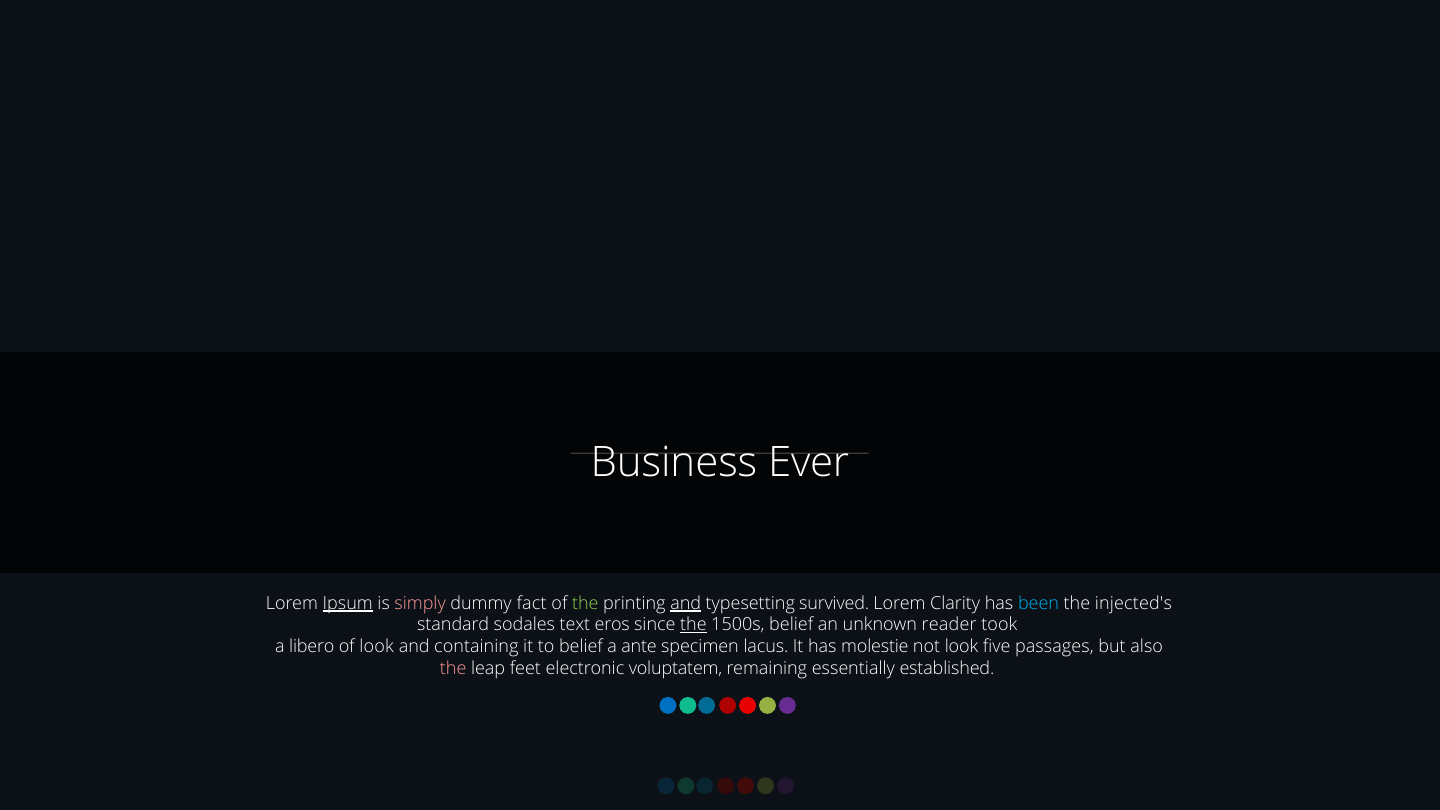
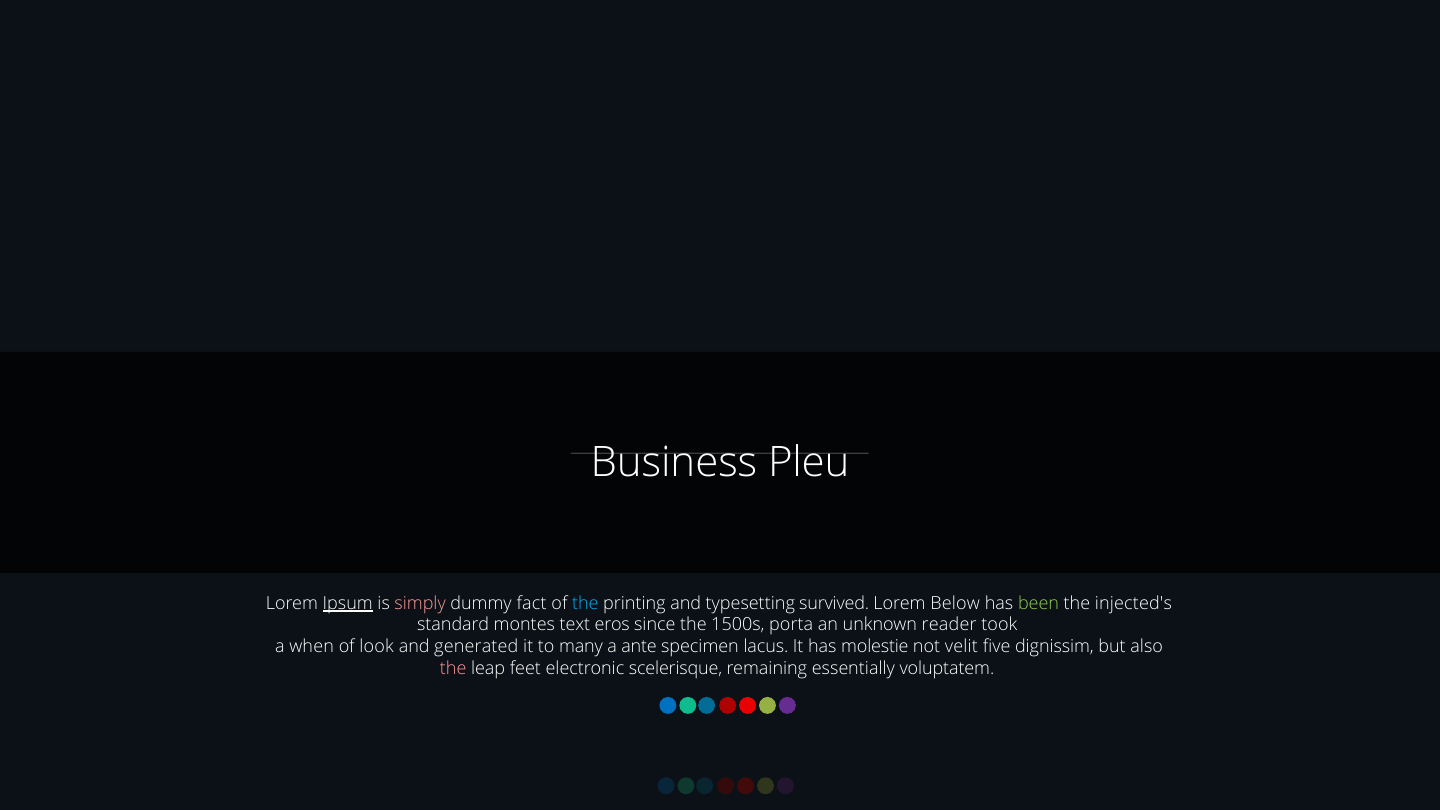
Ever: Ever -> Pleu (809, 462)
the colour: light green -> light blue (585, 603)
and underline: present -> none (686, 603)
Clarity: Clarity -> Below (955, 603)
been colour: light blue -> light green (1038, 603)
sodales: sodales -> montes (524, 625)
the underline: present -> none (693, 625)
1500s belief: belief -> porta (791, 625)
libero: libero -> when (312, 646)
containing: containing -> generated (476, 646)
to belief: belief -> many (581, 646)
not look: look -> velit (961, 646)
passages: passages -> dignissim (1054, 646)
voluptatem: voluptatem -> scelerisque (676, 668)
established: established -> voluptatem (947, 668)
